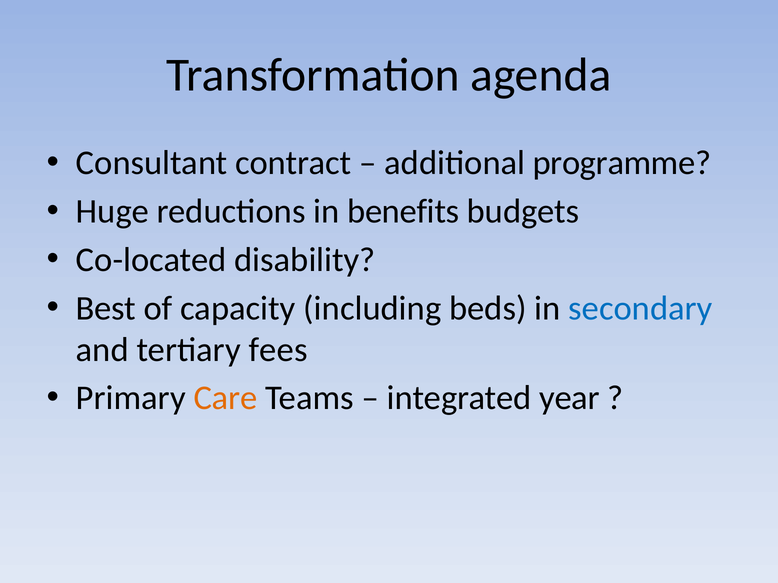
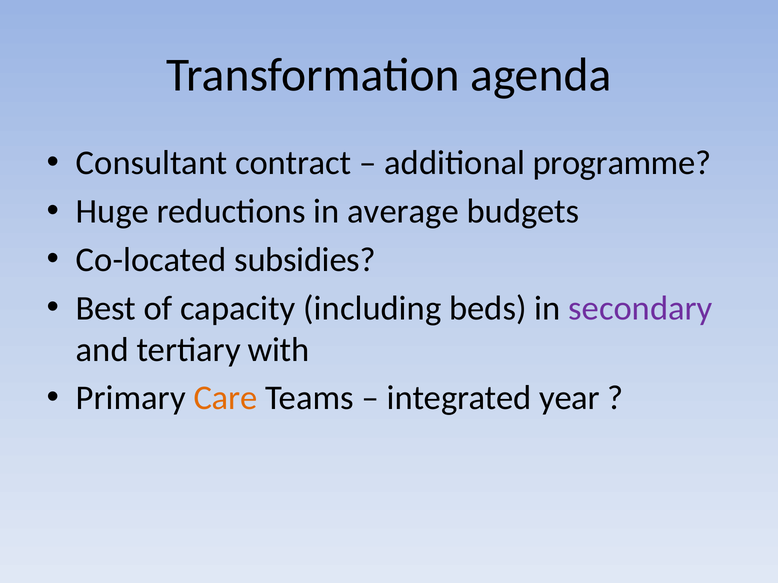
benefits: benefits -> average (403, 212)
disability: disability -> subsidies (305, 260)
secondary colour: blue -> purple (640, 308)
fees: fees -> with (279, 350)
